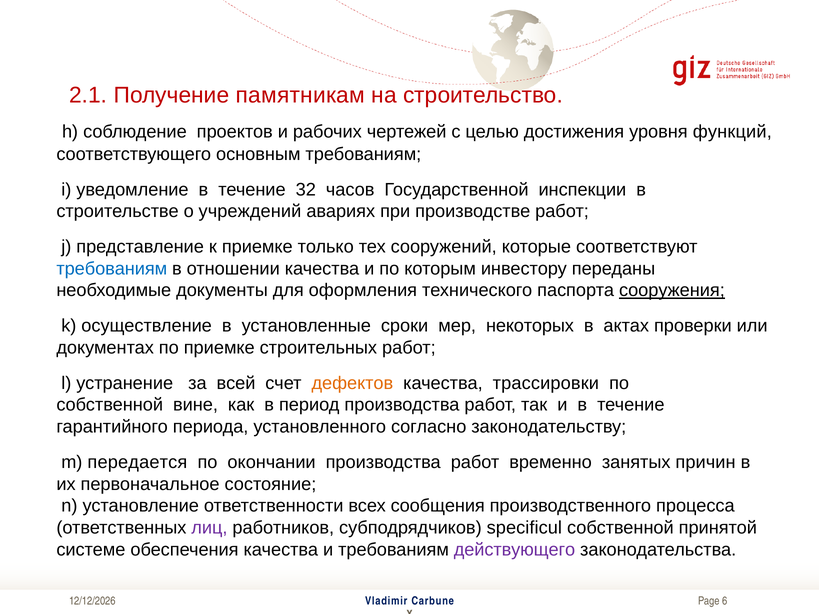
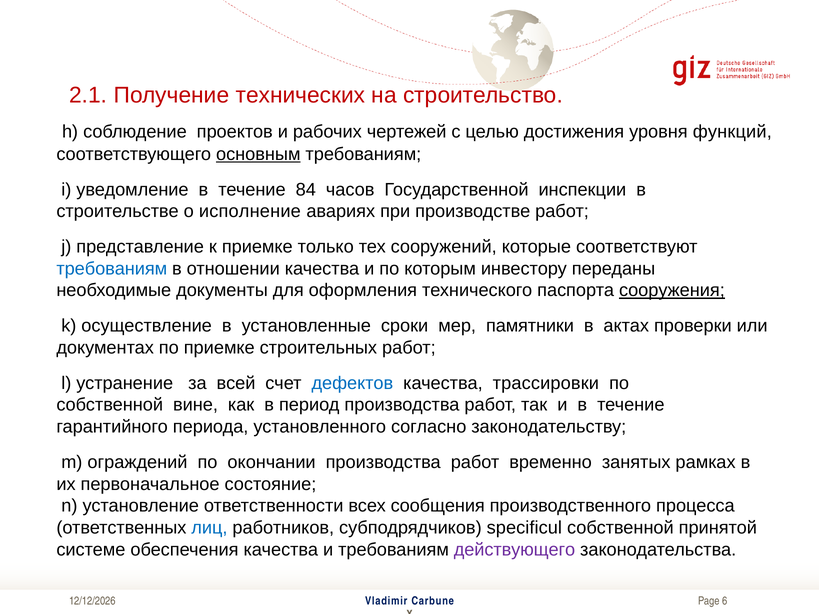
памятникам: памятникам -> технических (300, 95)
основным underline: none -> present (258, 154)
32: 32 -> 84 (306, 190)
учреждений: учреждений -> исполнение (250, 211)
некоторых: некоторых -> памятники (530, 326)
дефектов colour: orange -> blue (352, 383)
передается: передается -> ограждений (137, 462)
причин: причин -> рамках (706, 462)
лиц colour: purple -> blue (209, 528)
